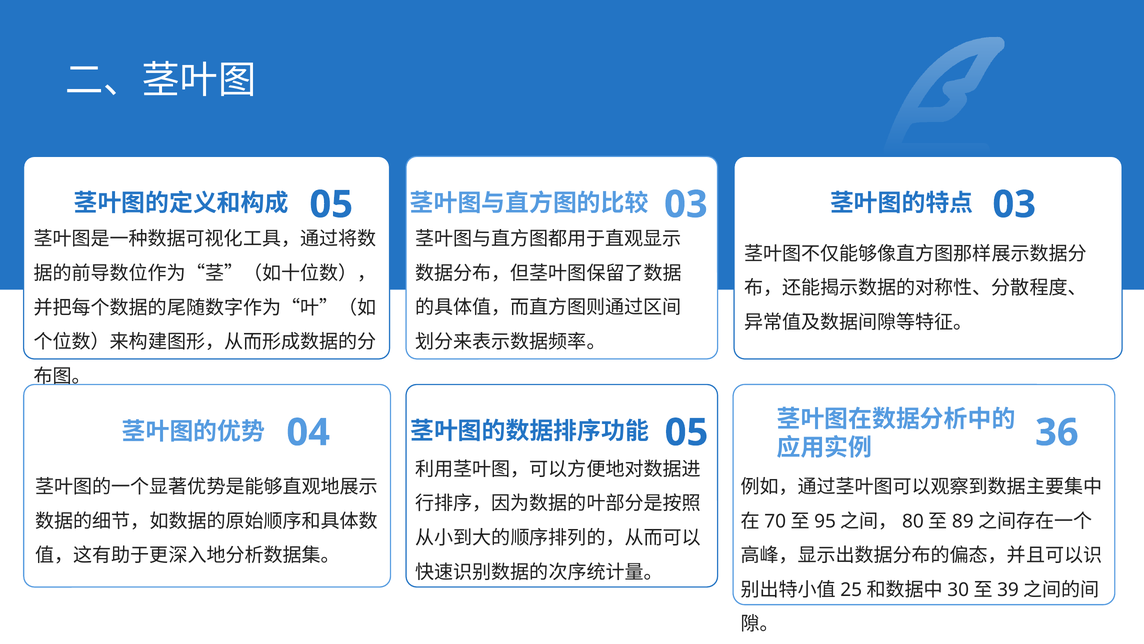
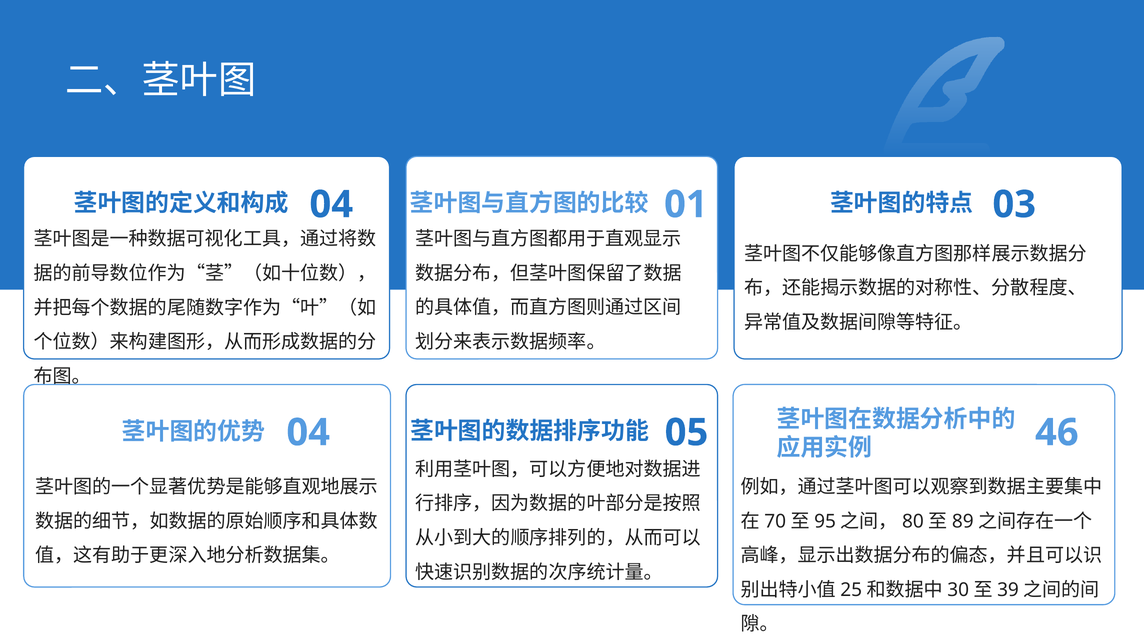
05: 05 -> 04 (331, 204)
03: 03 -> 01 (686, 204)
36: 36 -> 46 (1057, 432)
